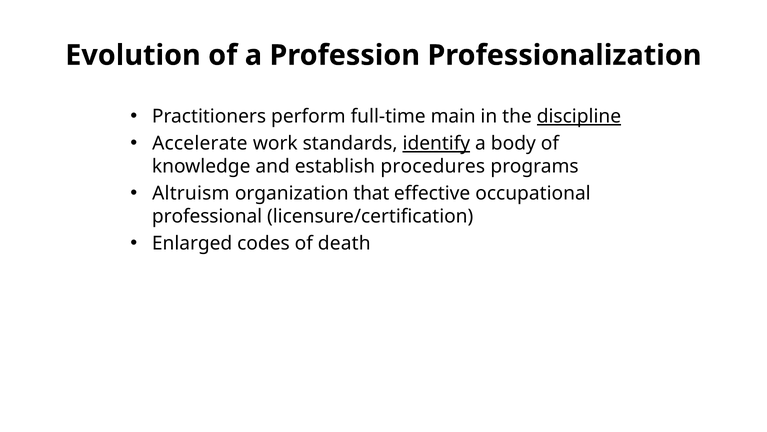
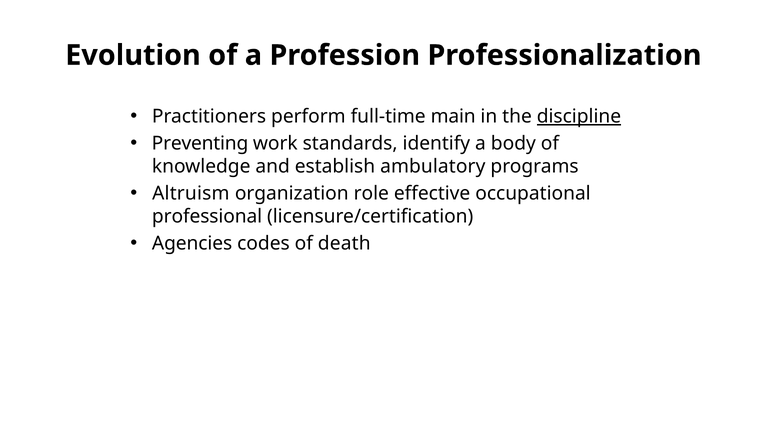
Accelerate: Accelerate -> Preventing (200, 143)
identify underline: present -> none (436, 143)
procedures: procedures -> ambulatory (433, 166)
that: that -> role (371, 193)
Enlarged: Enlarged -> Agencies (192, 243)
